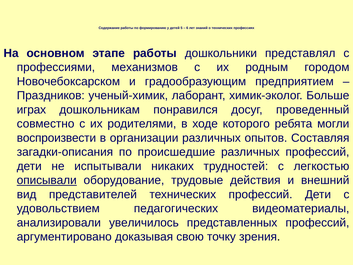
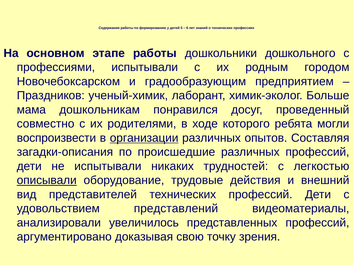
представлял: представлял -> дошкольного (300, 53)
профессиями механизмов: механизмов -> испытывали (145, 67)
играх: играх -> мама (31, 110)
организации underline: none -> present (144, 138)
педагогических: педагогических -> представлений (176, 208)
